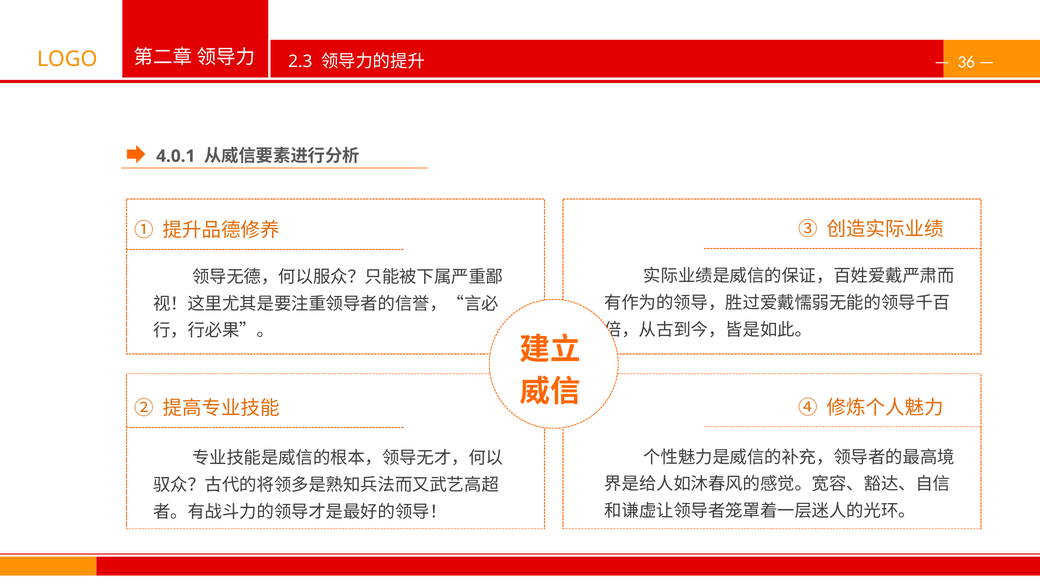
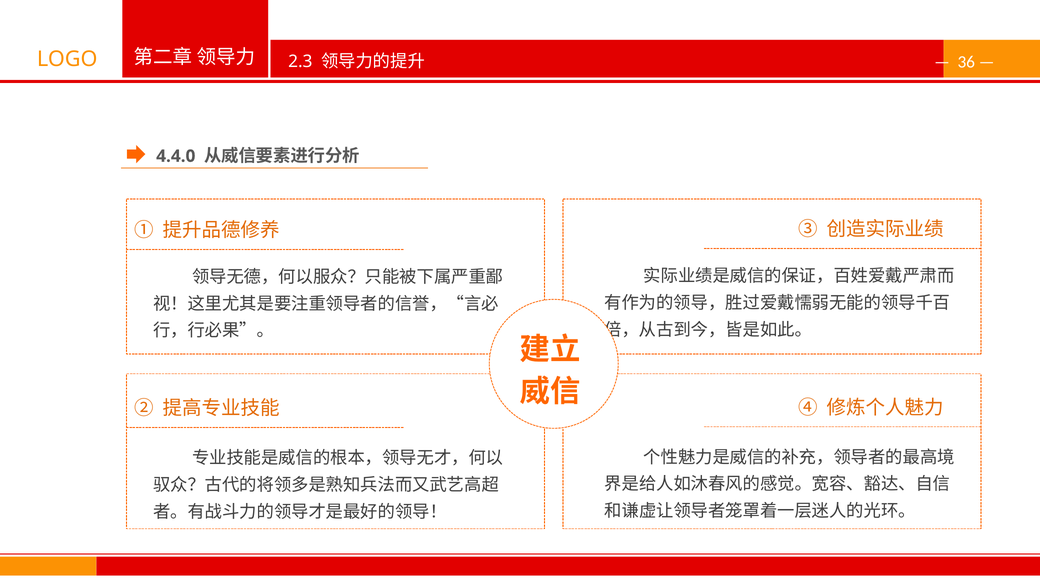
4.0.1: 4.0.1 -> 4.4.0 (176, 156)
